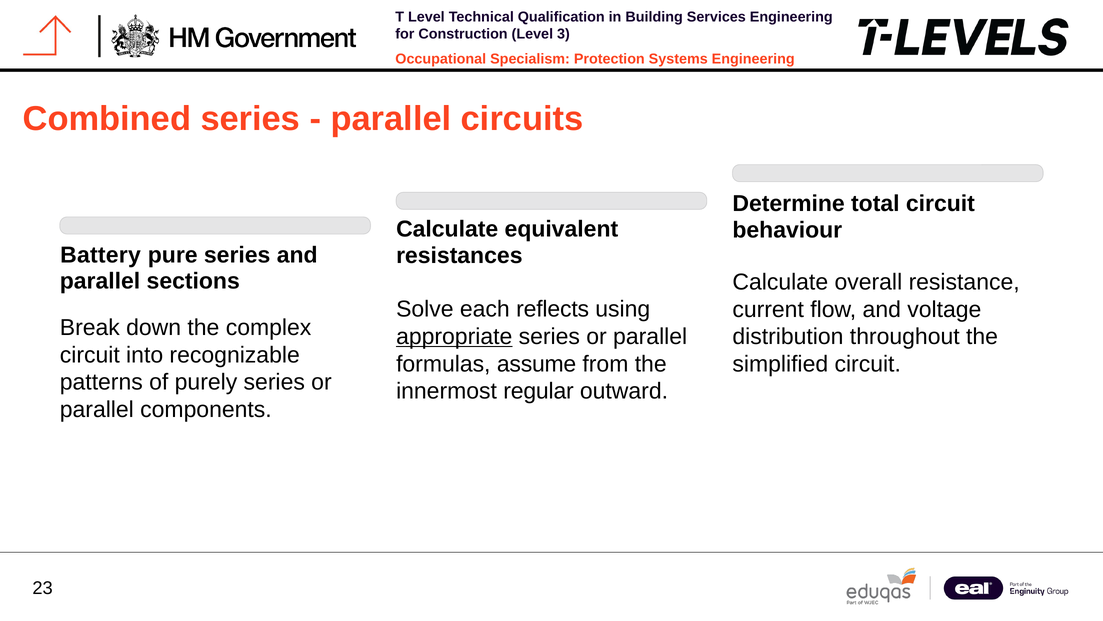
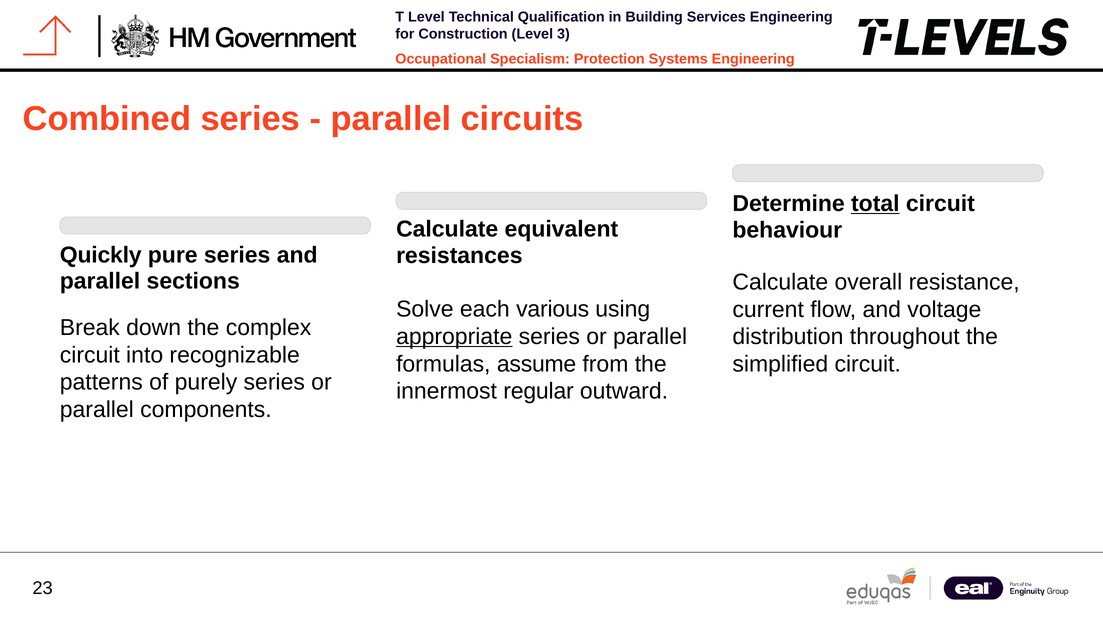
total underline: none -> present (875, 203)
Battery: Battery -> Quickly (101, 255)
reflects: reflects -> various (553, 309)
